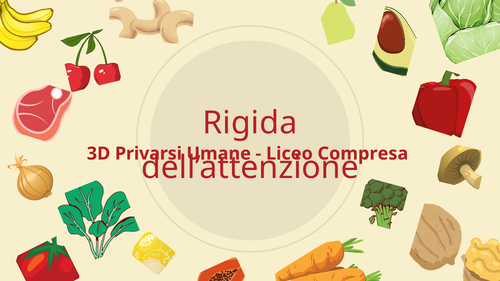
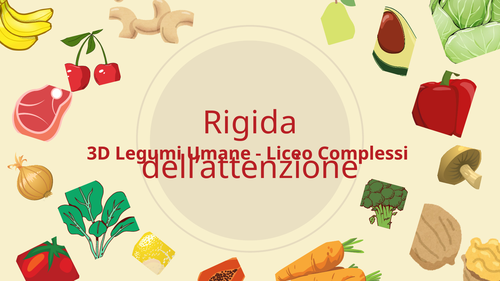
Privarsi: Privarsi -> Legumi (148, 154)
Compresa: Compresa -> Complessi (363, 154)
